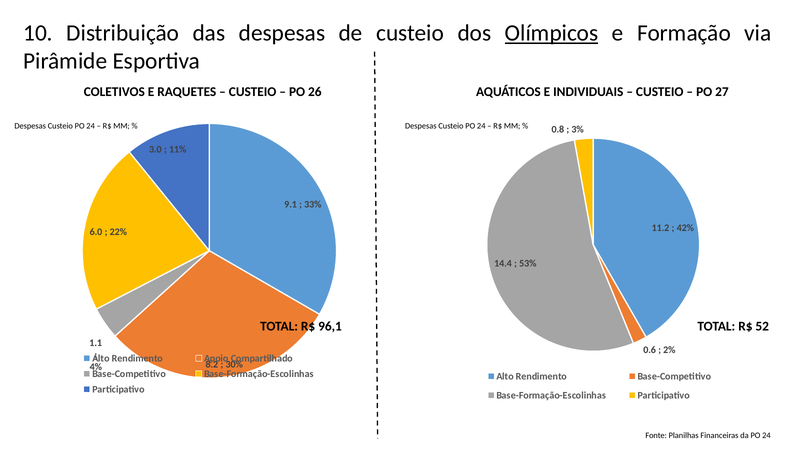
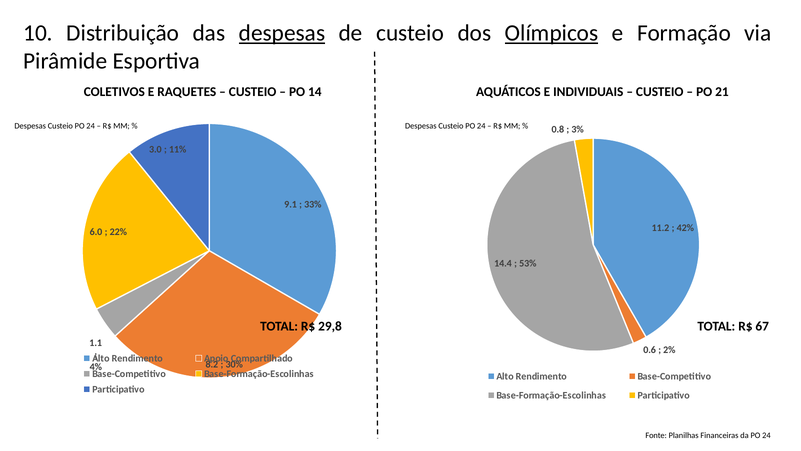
despesas underline: none -> present (282, 33)
26: 26 -> 14 (315, 92)
27: 27 -> 21 (722, 92)
96,1: 96,1 -> 29,8 (330, 326)
52: 52 -> 67 (762, 326)
